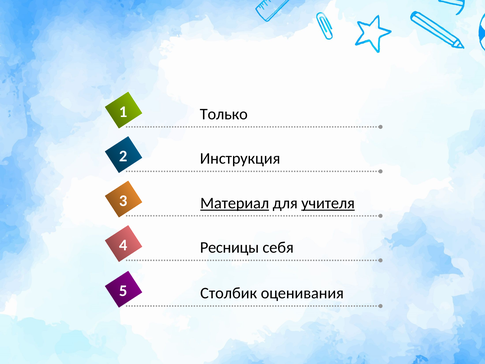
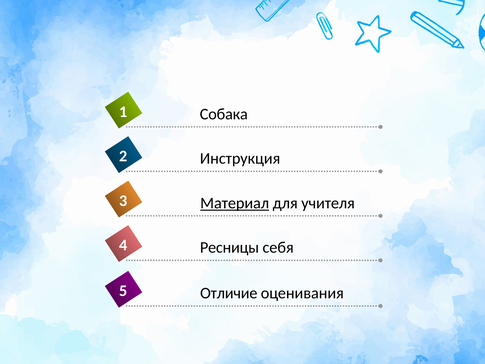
Только: Только -> Собака (224, 114)
учителя underline: present -> none (328, 203)
Столбик: Столбик -> Отличие (229, 293)
